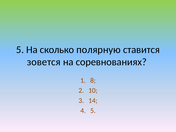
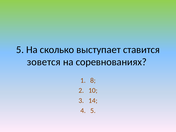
полярную: полярную -> выступает (99, 50)
